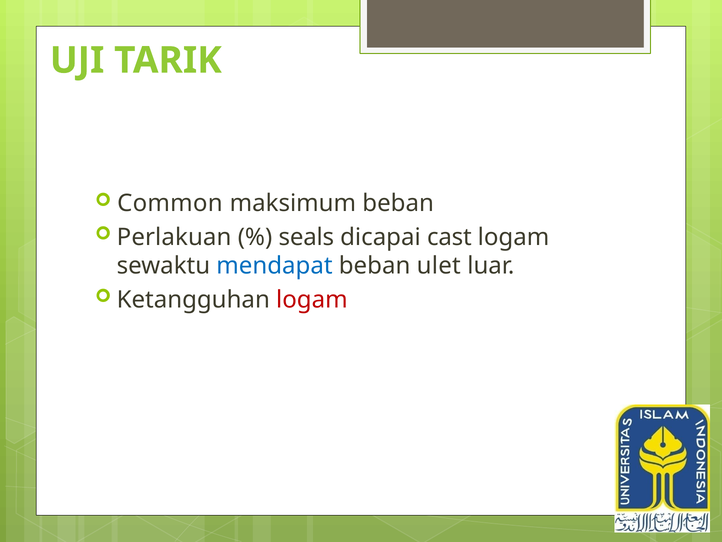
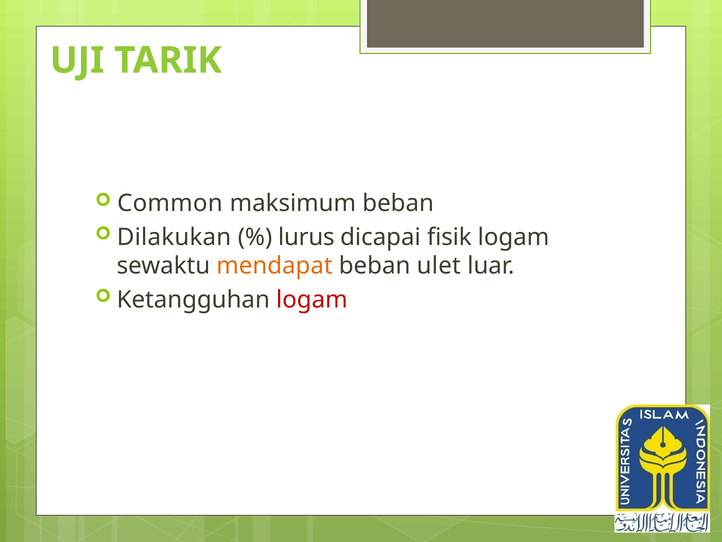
Perlakuan: Perlakuan -> Dilakukan (174, 237)
seals: seals -> lurus (306, 237)
cast: cast -> fisik (449, 237)
mendapat colour: blue -> orange (274, 266)
